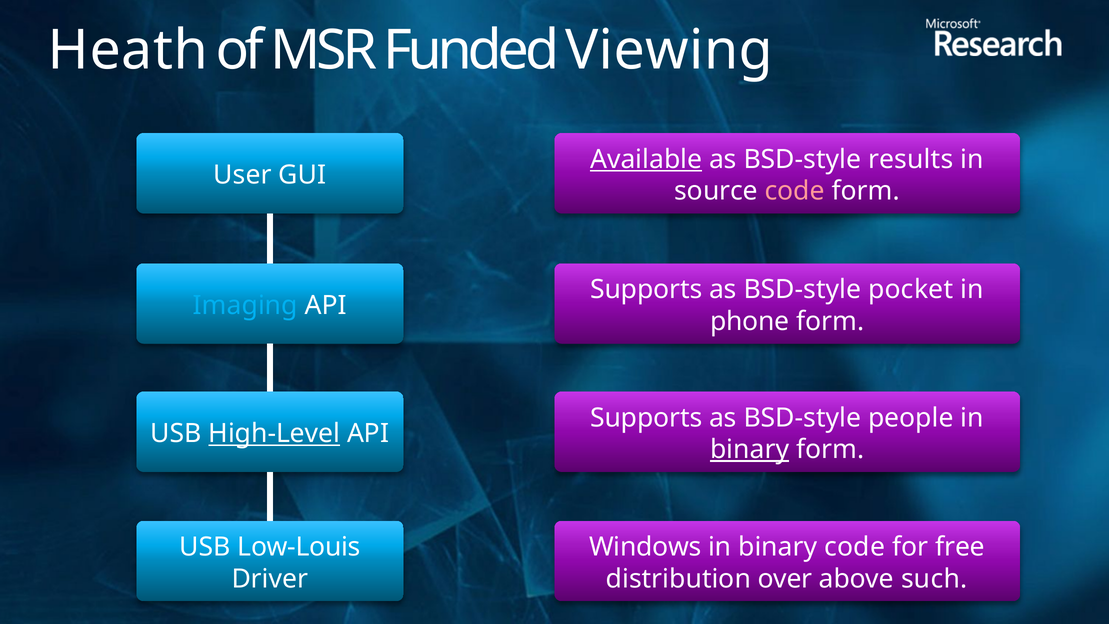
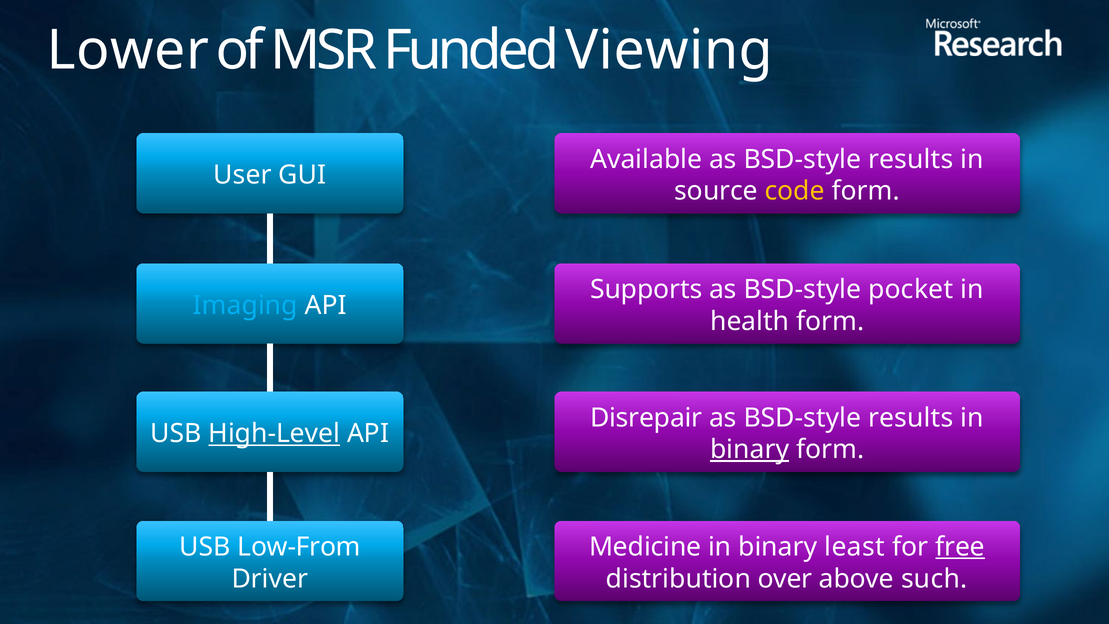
Heath: Heath -> Lower (128, 50)
Available underline: present -> none (646, 159)
code colour: pink -> yellow (795, 191)
phone: phone -> health (750, 321)
Supports: Supports -> Disrepair (646, 418)
people: people -> results (911, 418)
Low-Louis: Low-Louis -> Low-From (299, 547)
Windows: Windows -> Medicine (645, 547)
binary code: code -> least (855, 547)
free underline: none -> present (960, 547)
